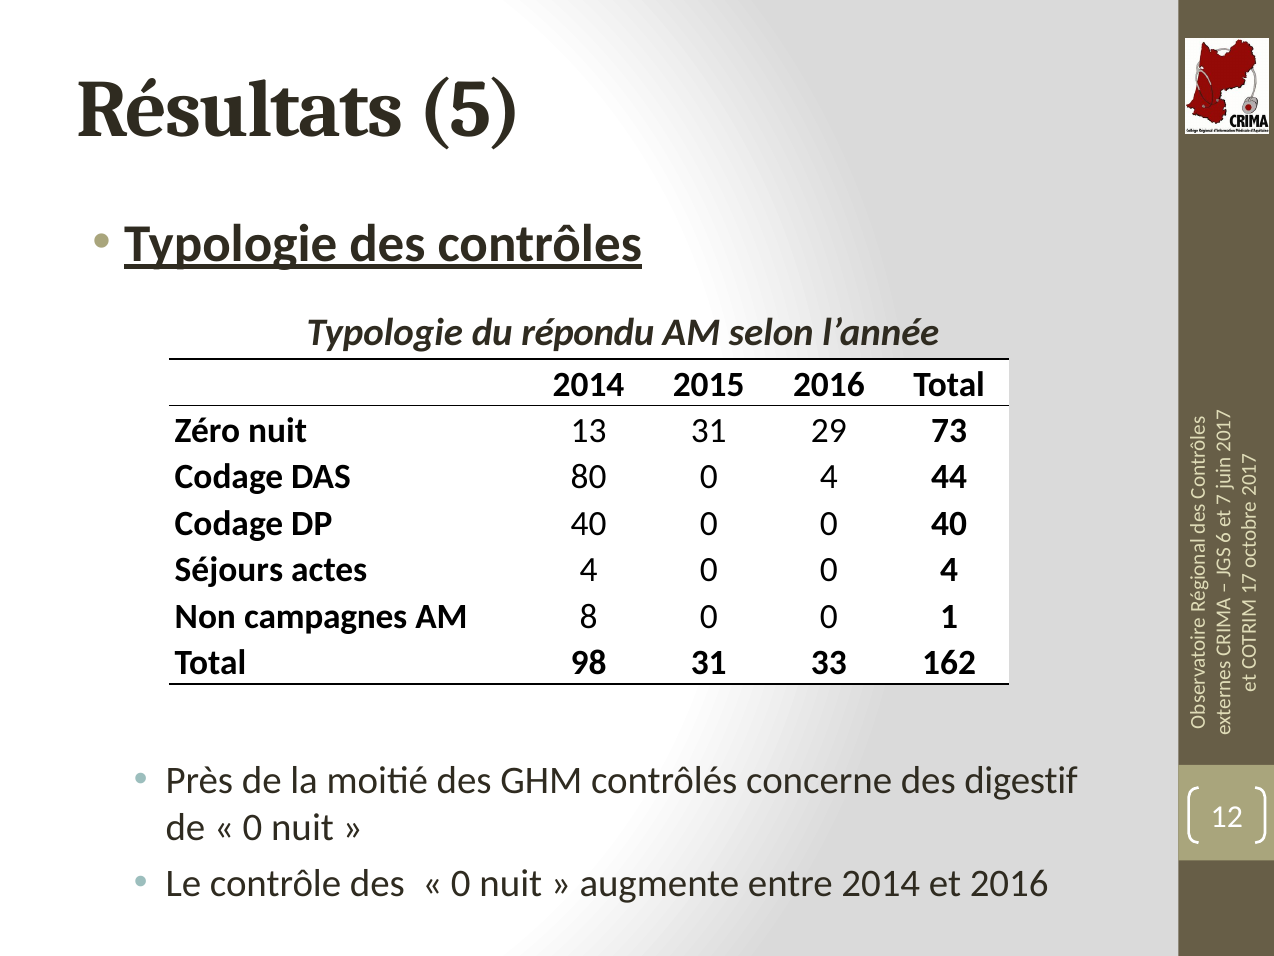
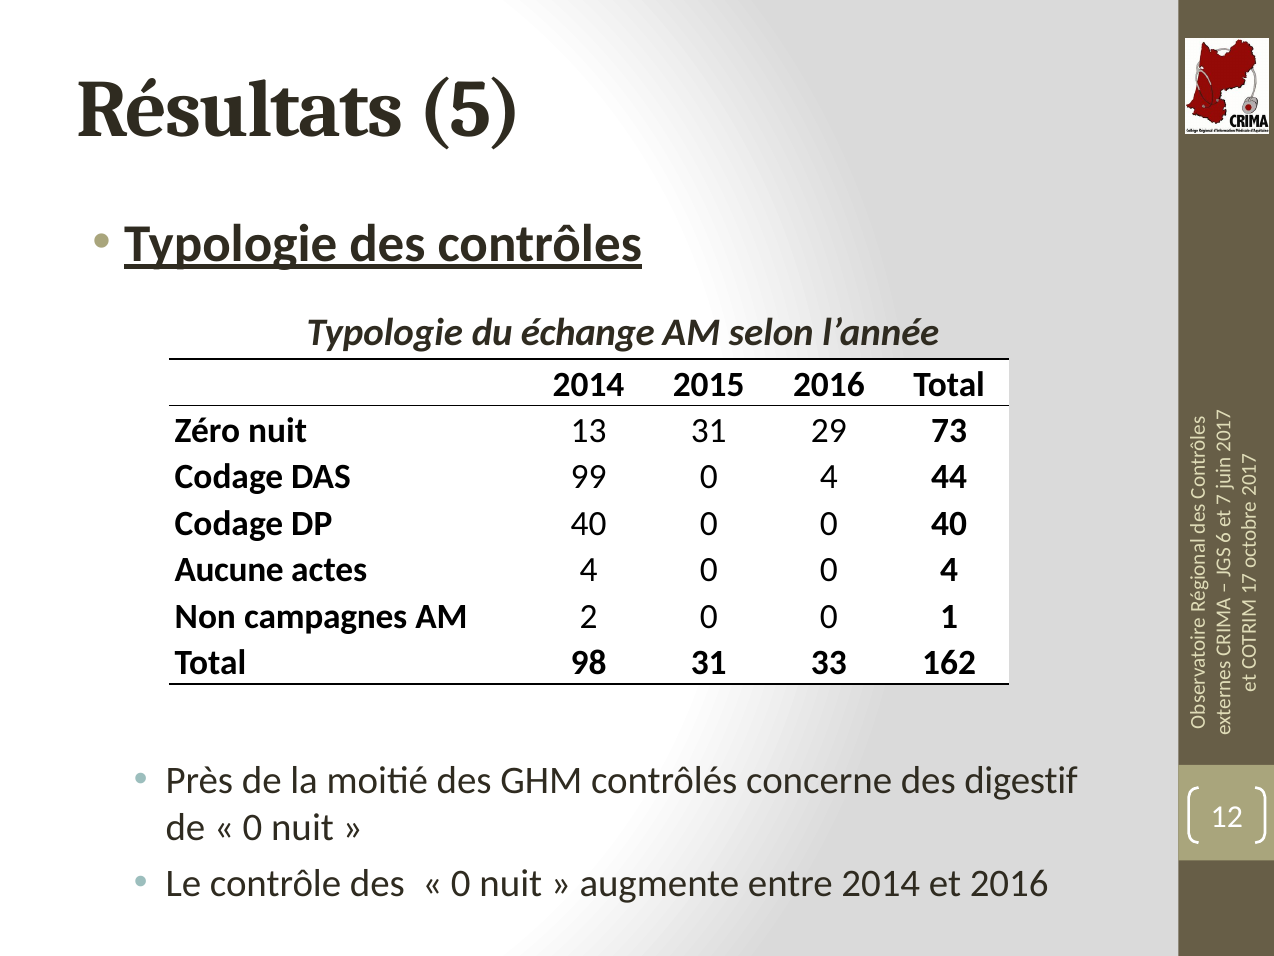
répondu: répondu -> échange (588, 333)
80: 80 -> 99 (589, 477)
Séjours: Séjours -> Aucune (229, 570)
AM 8: 8 -> 2 (589, 616)
